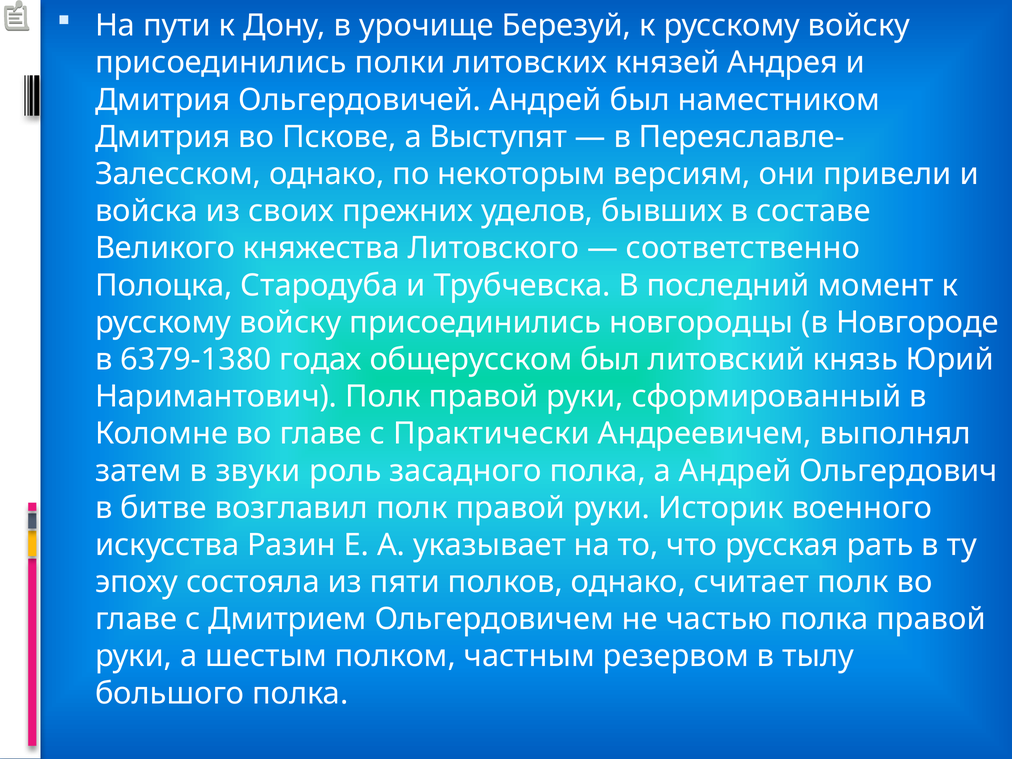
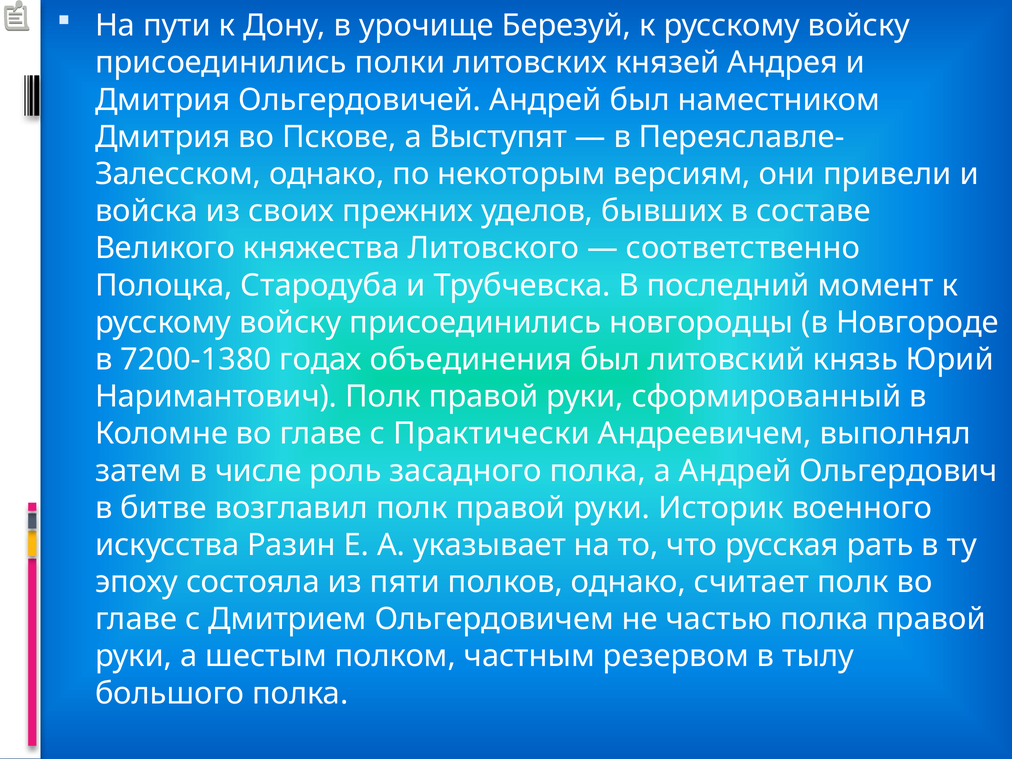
6379-1380: 6379-1380 -> 7200-1380 (196, 360)
общерусском: общерусском -> объединения (471, 360)
звуки: звуки -> числе (258, 471)
